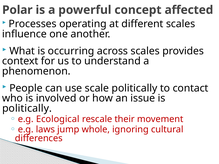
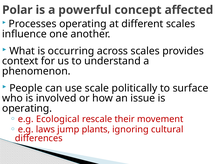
contact: contact -> surface (191, 88)
politically: politically -> operating (27, 108)
whole: whole -> plants (96, 130)
